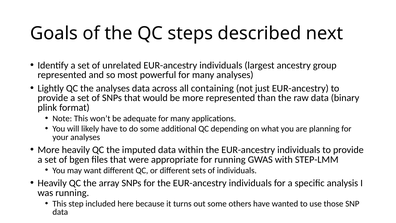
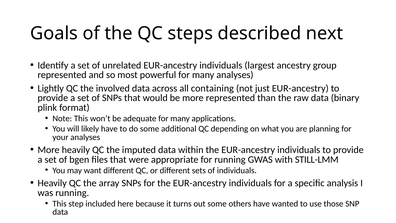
the analyses: analyses -> involved (113, 88)
STEP-LMM: STEP-LMM -> STILL-LMM (317, 159)
